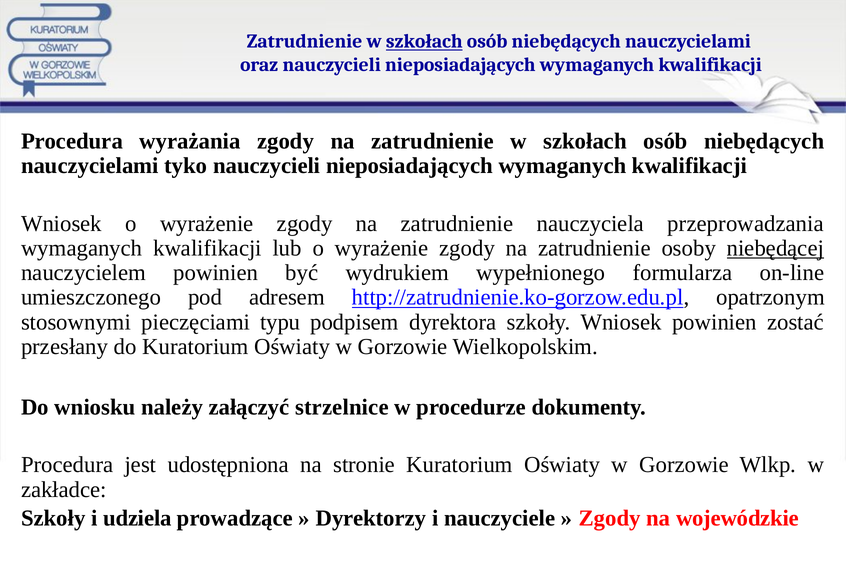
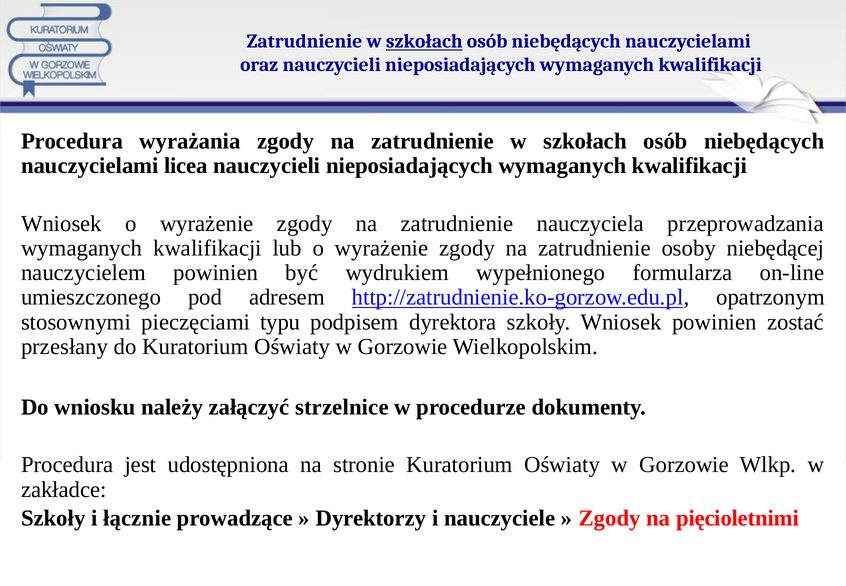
tyko: tyko -> licea (186, 166)
niebędącej underline: present -> none (775, 248)
udziela: udziela -> łącznie (137, 518)
wojewódzkie: wojewódzkie -> pięcioletnimi (737, 518)
